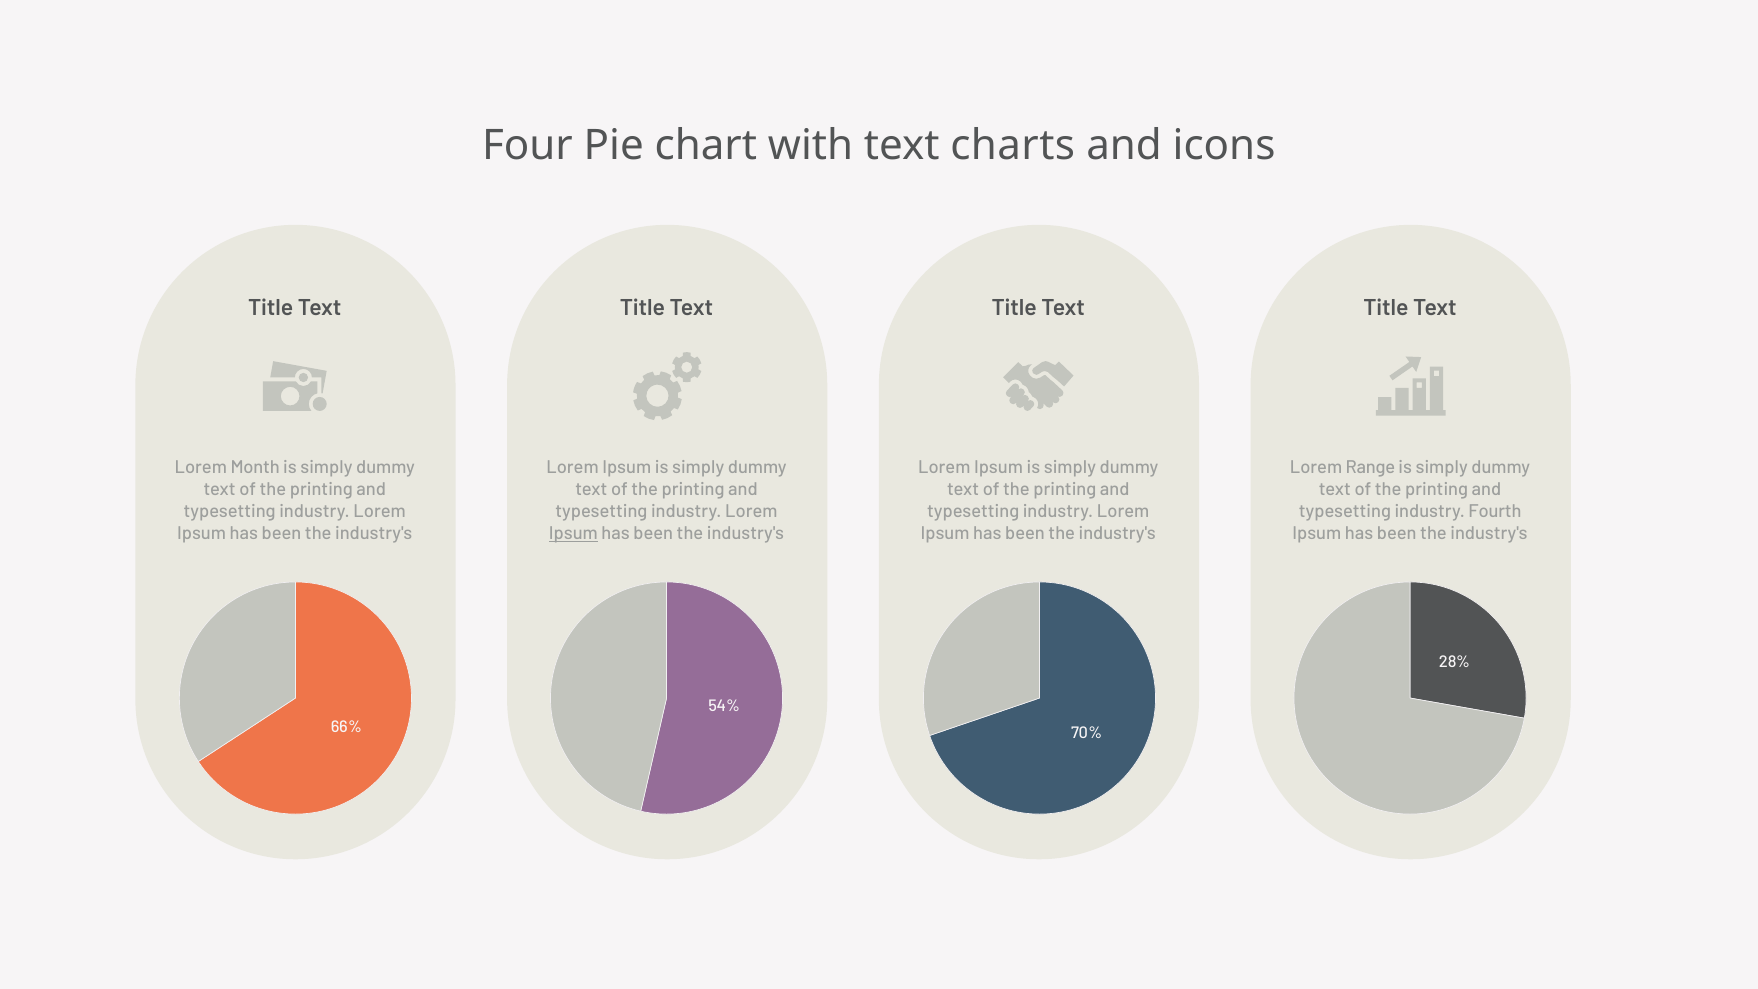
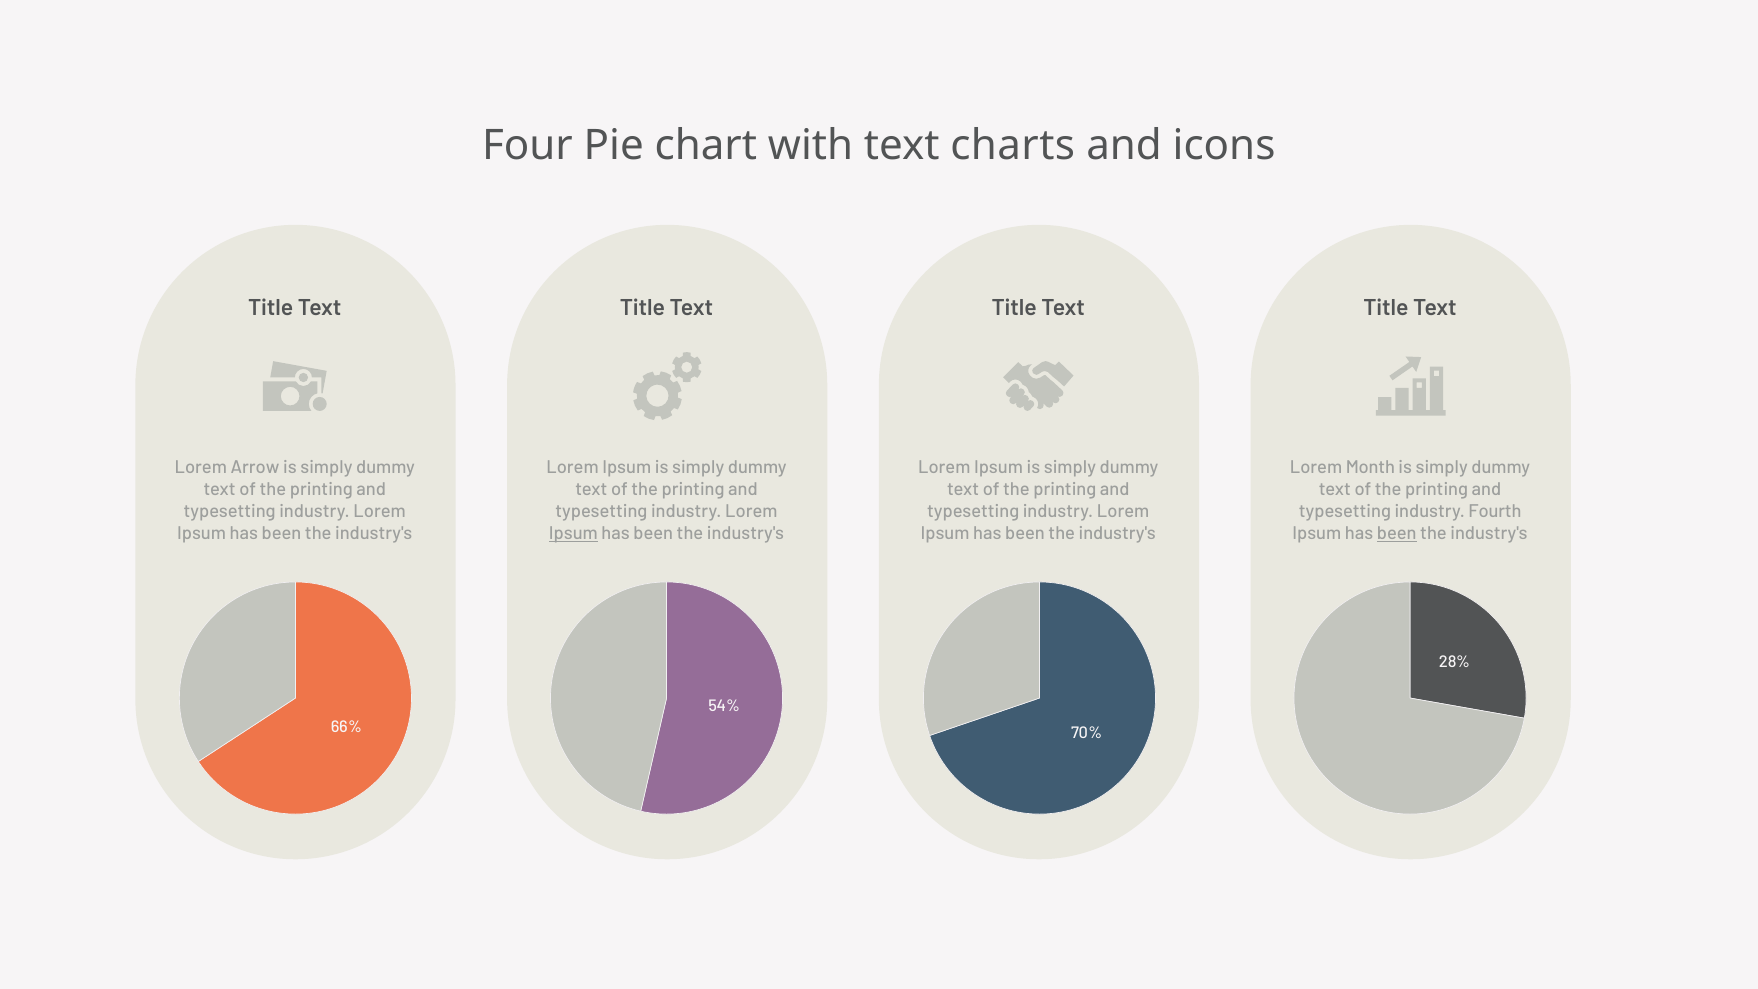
Month: Month -> Arrow (255, 467)
Range: Range -> Month (1370, 467)
been underline: none -> present (1397, 533)
